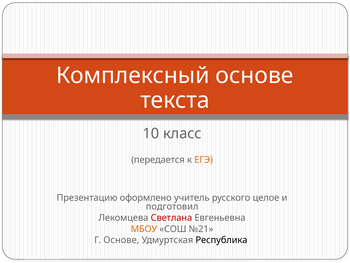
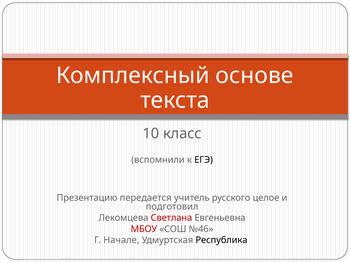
передается: передается -> вспомнили (158, 160)
ЕГЭ colour: orange -> black (204, 160)
оформлено: оформлено -> передается (146, 197)
МБОУ colour: orange -> red (144, 229)
№21: №21 -> №46 (201, 229)
Г Основе: Основе -> Начале (121, 240)
